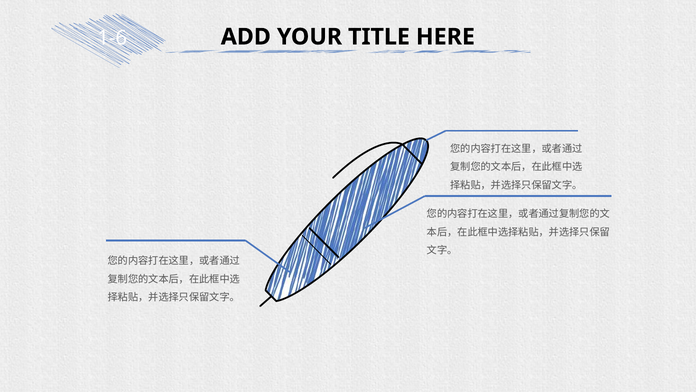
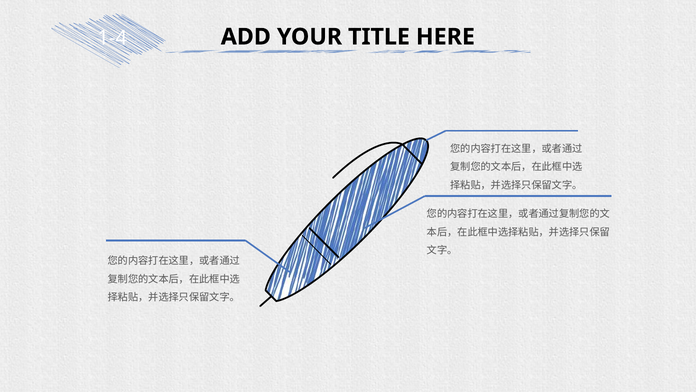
1-6: 1-6 -> 1-4 (112, 38)
